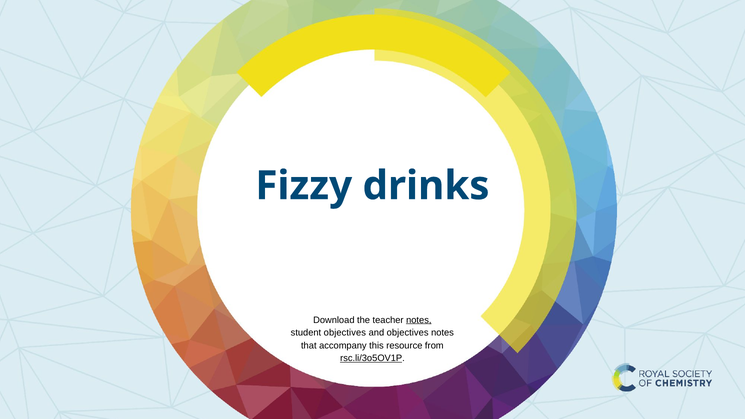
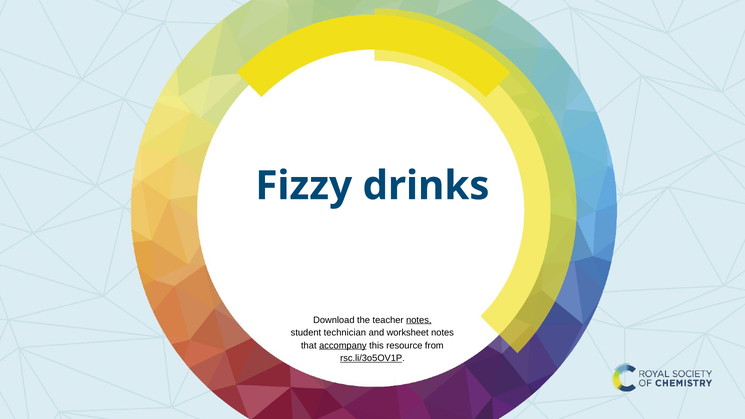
student objectives: objectives -> technician (345, 333)
and objectives: objectives -> worksheet (408, 333)
accompany underline: none -> present (343, 345)
